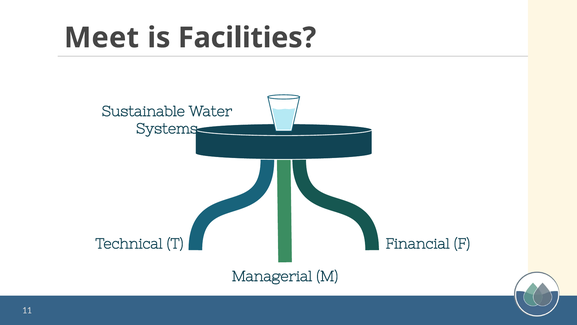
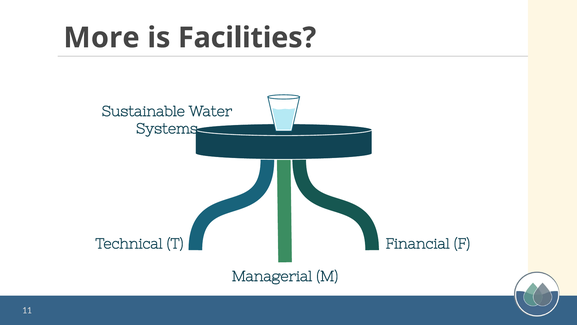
Meet: Meet -> More (102, 38)
